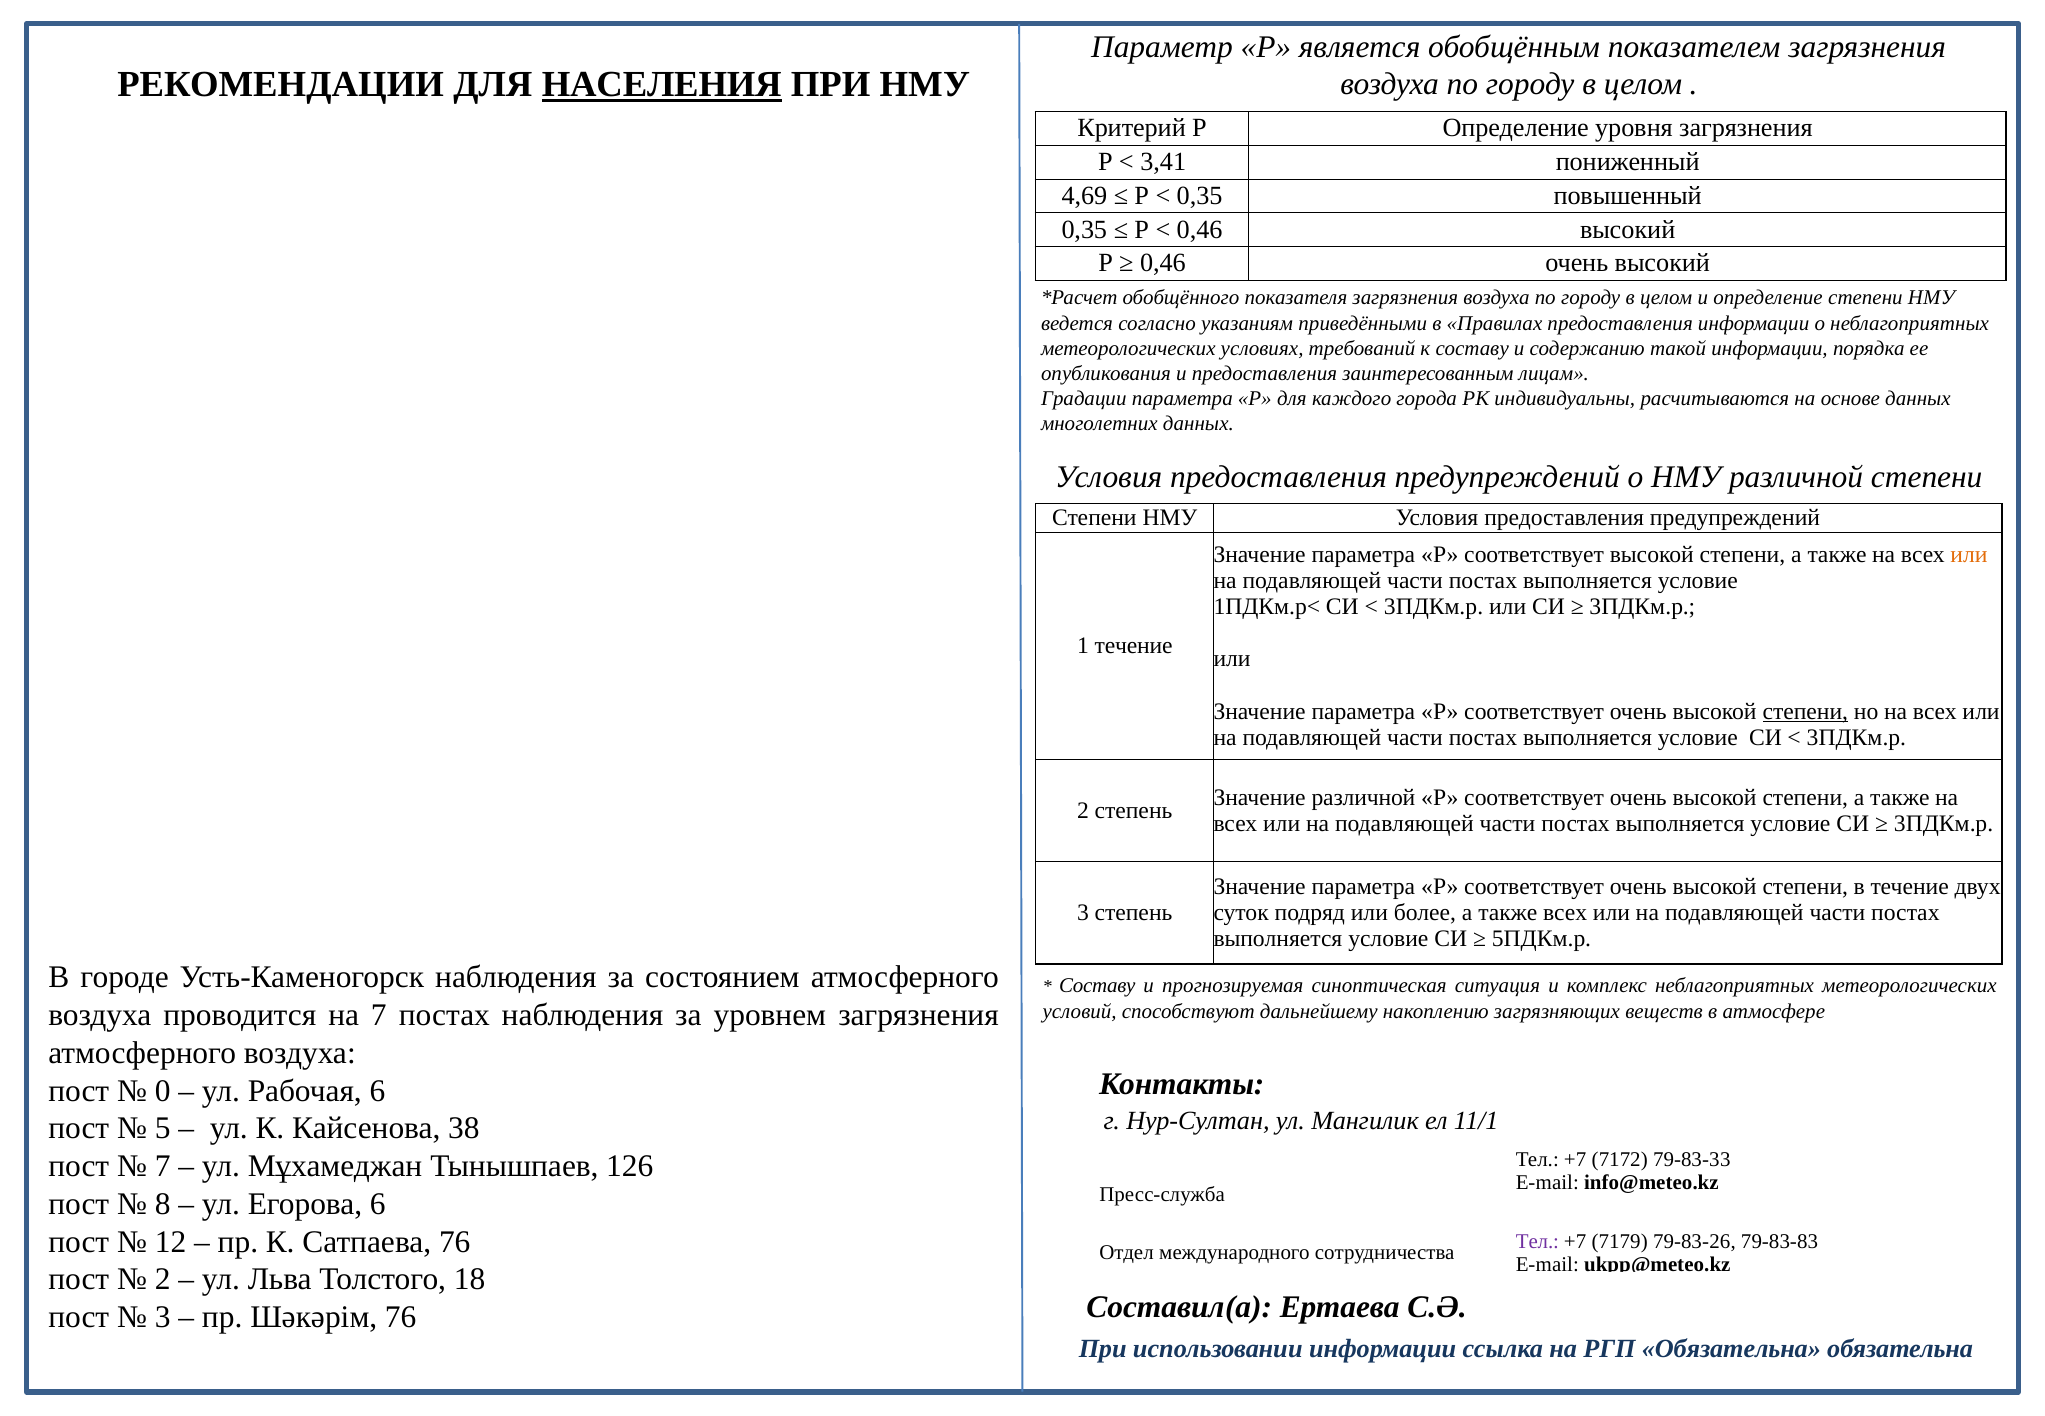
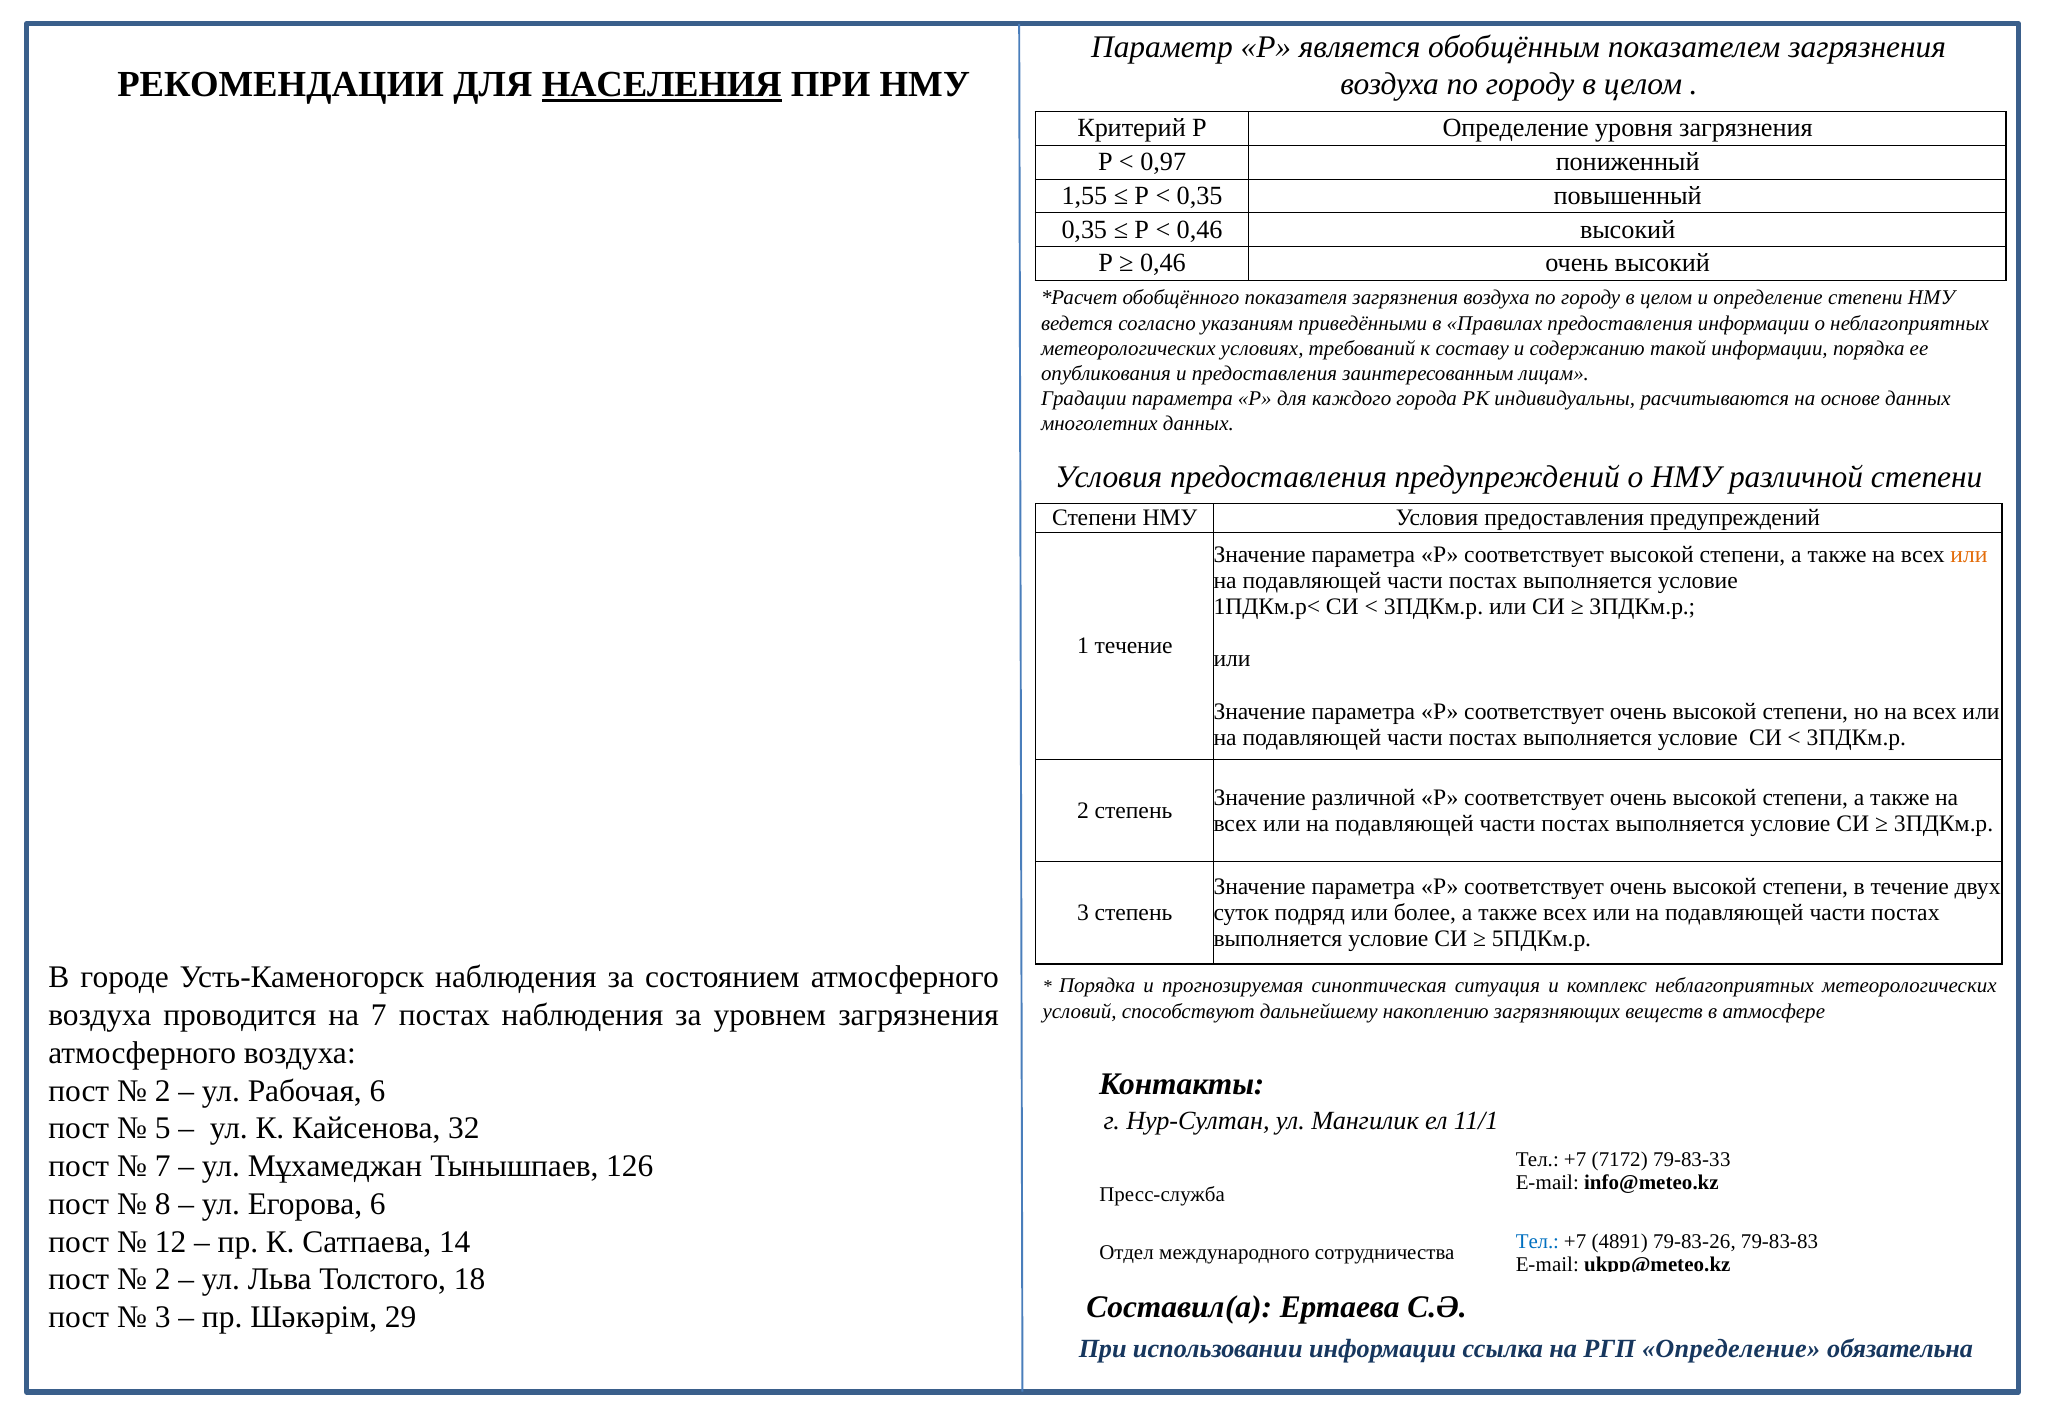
3,41: 3,41 -> 0,97 (1163, 162)
4,69: 4,69 -> 1,55 (1084, 196)
степени underline: present -> none (1805, 711)
Составу: Составу -> Порядка (1097, 986)
0: 0 -> 2 (163, 1090)
38: 38 -> 32 (464, 1128)
Сатпаева 76: 76 -> 14 (455, 1242)
Тел colour: purple -> blue (1537, 1241)
7179: 7179 -> 4891 (1620, 1241)
Шәкәрім 76: 76 -> 29 (401, 1317)
РГП Обязательна: Обязательна -> Определение (1731, 1348)
